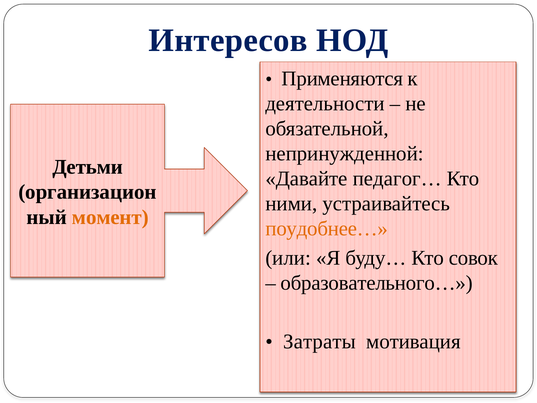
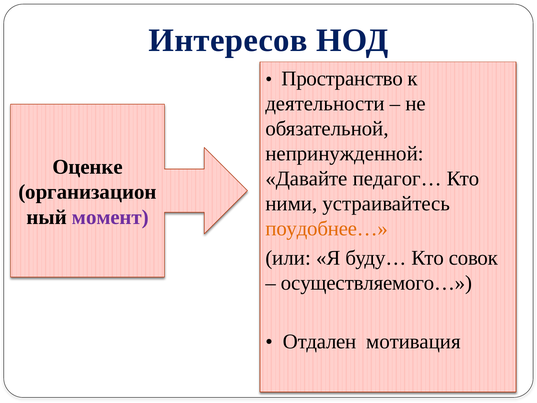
Применяются: Применяются -> Пространство (342, 78)
Детьми: Детьми -> Оценке (88, 167)
момент colour: orange -> purple (110, 217)
образовательного…: образовательного… -> осуществляемого… (377, 283)
Затраты: Затраты -> Отдален (320, 342)
